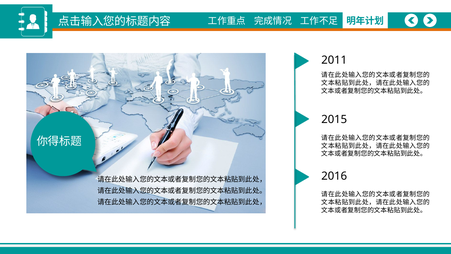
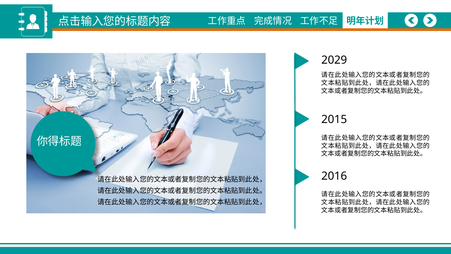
2011: 2011 -> 2029 (334, 60)
